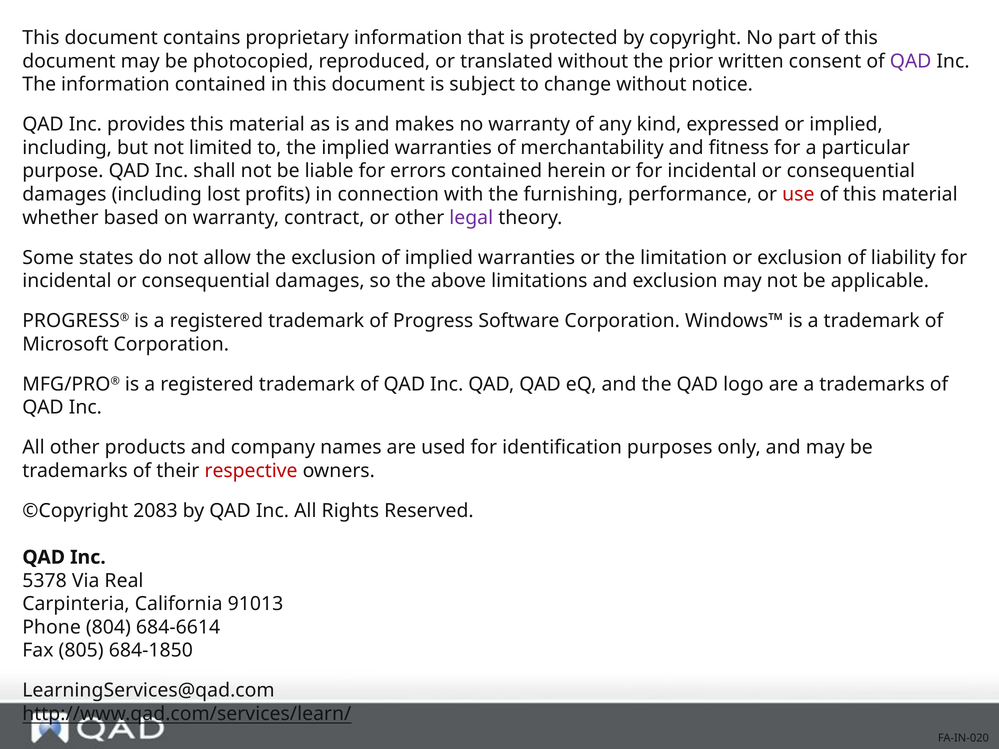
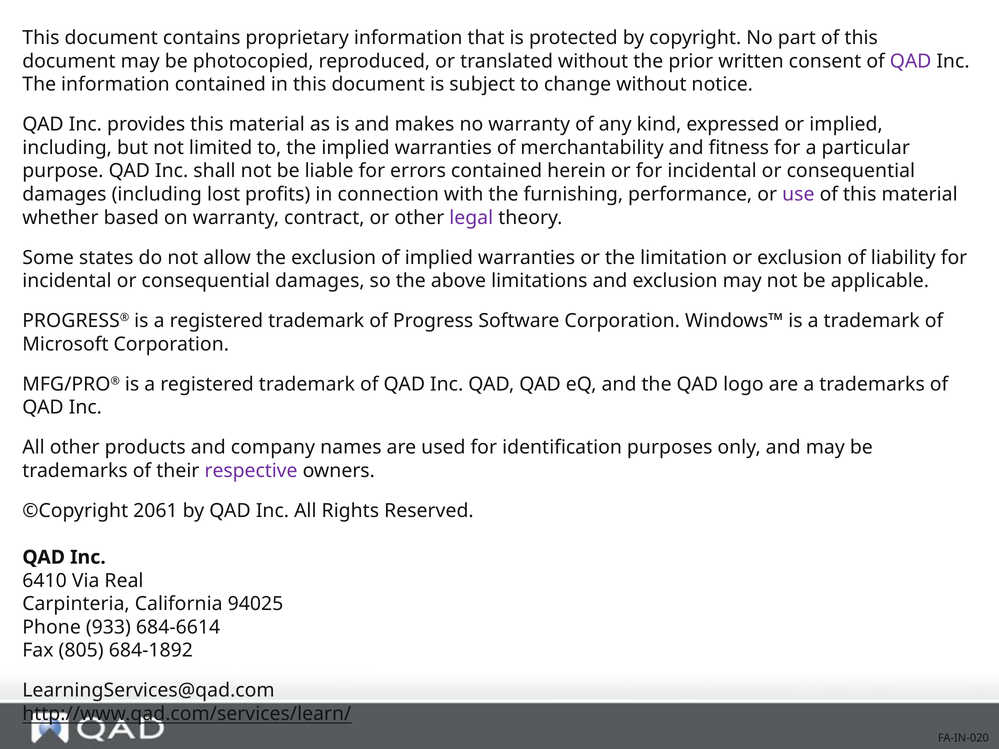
use colour: red -> purple (798, 194)
respective colour: red -> purple (251, 471)
2083: 2083 -> 2061 (155, 511)
5378: 5378 -> 6410 (45, 581)
91013: 91013 -> 94025 (255, 604)
804: 804 -> 933 (108, 627)
684-1850: 684-1850 -> 684-1892 (151, 651)
